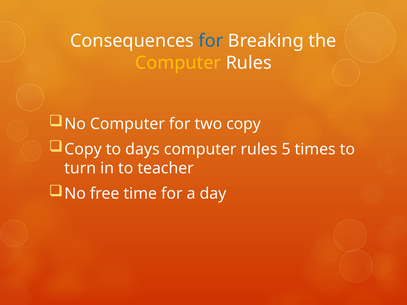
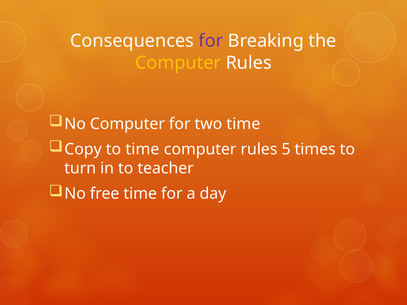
for colour: blue -> purple (211, 41)
two copy: copy -> time (243, 124)
to days: days -> time (142, 149)
